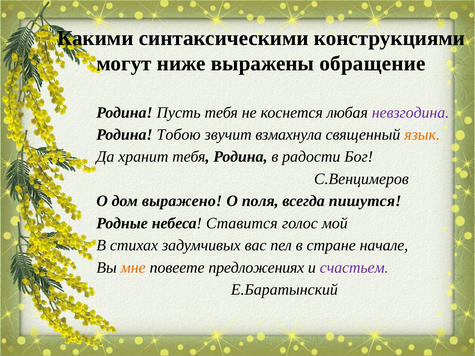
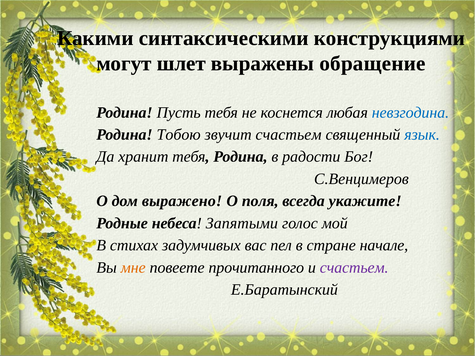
ниже: ниже -> шлет (181, 64)
невзгодина colour: purple -> blue (410, 113)
звучит взмахнула: взмахнула -> счастьем (289, 135)
язык colour: orange -> blue (422, 135)
пишутся: пишутся -> укажите (365, 201)
Ставится: Ставится -> Запятыми (242, 223)
предложениях: предложениях -> прочитанного (256, 268)
